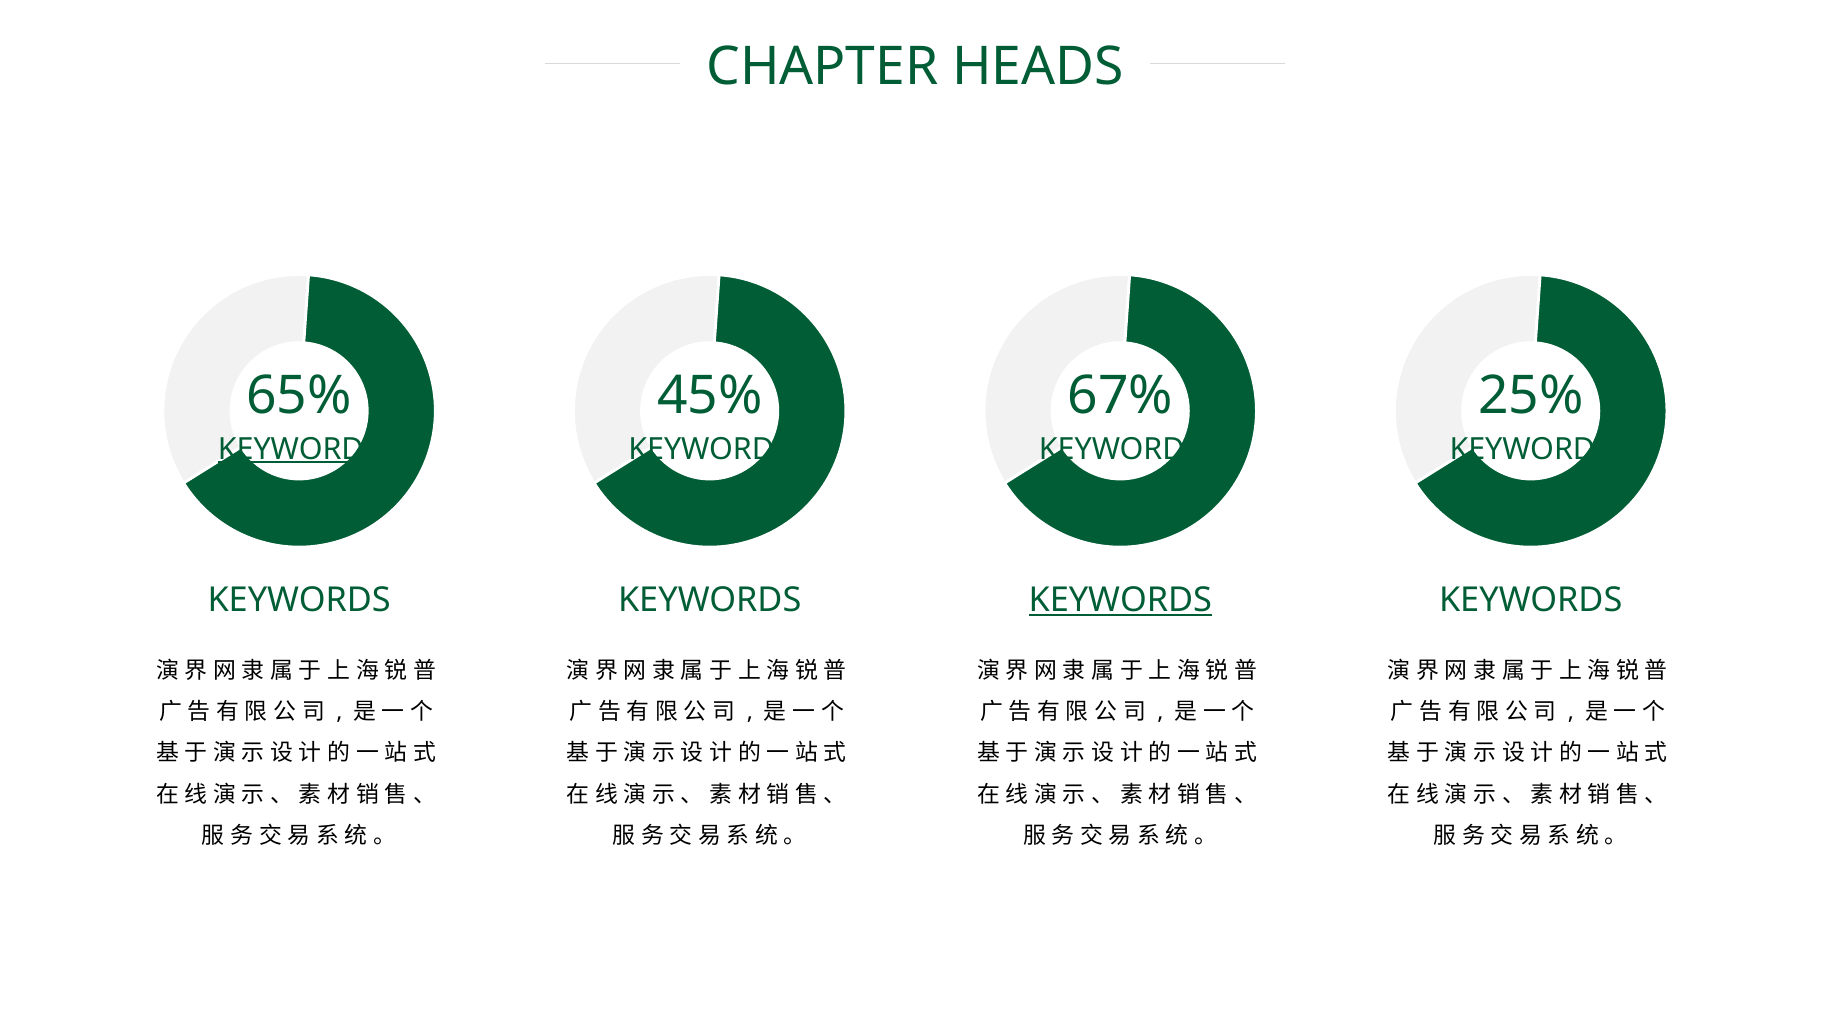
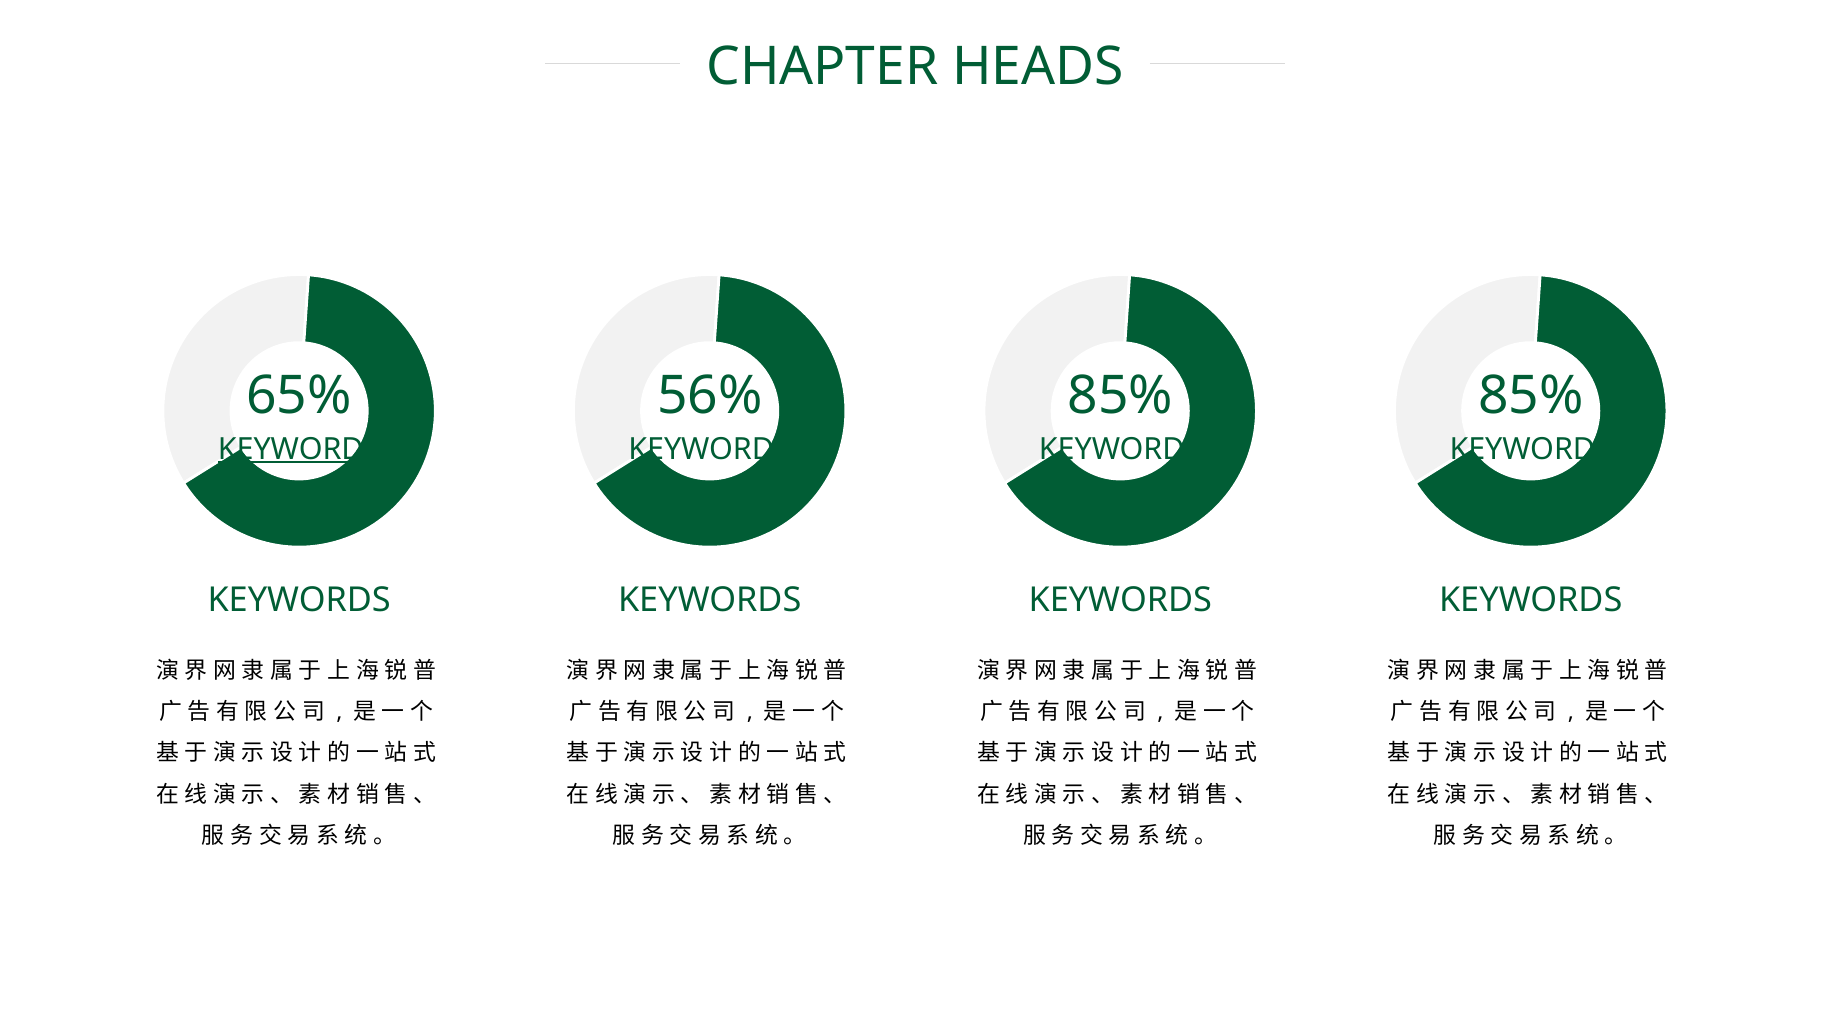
45%: 45% -> 56% (710, 395)
67%: 67% -> 85% (1120, 395)
25%: 25% -> 85% (1531, 395)
KEYWORDS underline: present -> none (1120, 599)
